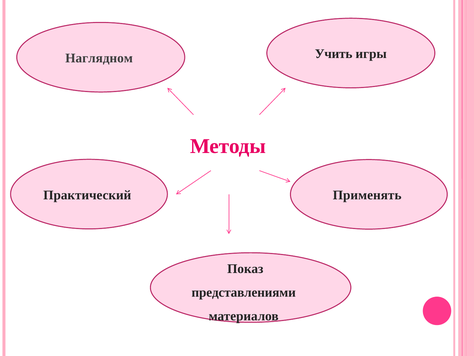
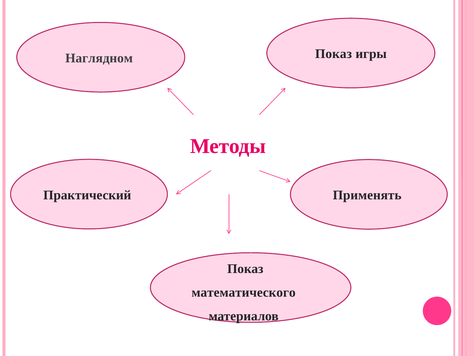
Учить: Учить -> Показ (334, 54)
представлениями: представлениями -> математического (244, 292)
